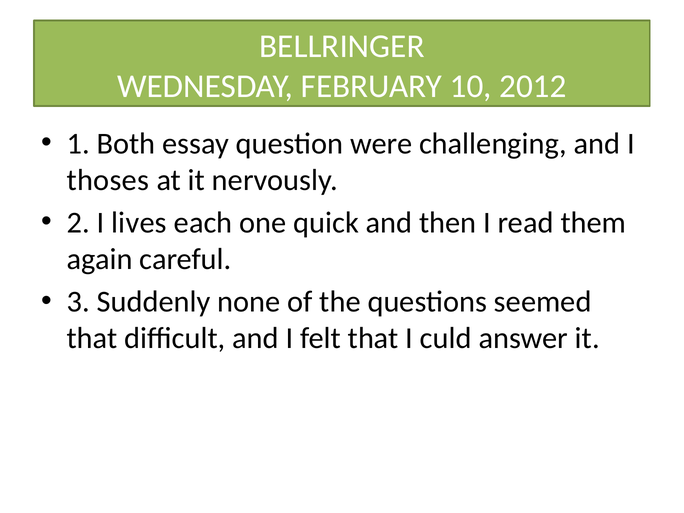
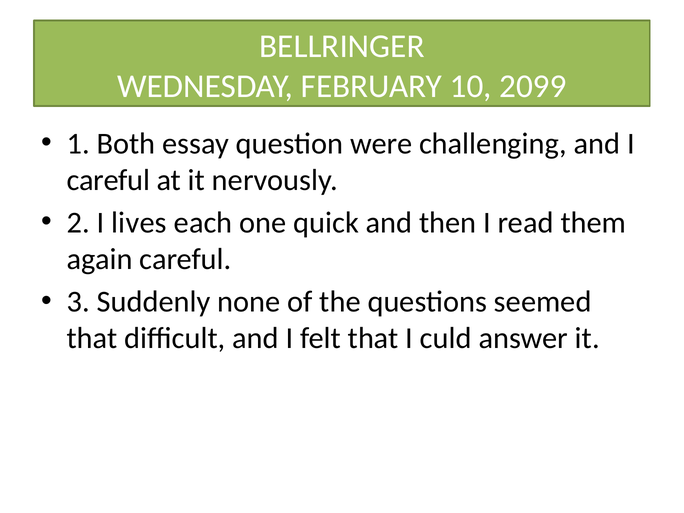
2012: 2012 -> 2099 (533, 86)
thoses: thoses -> careful (108, 180)
